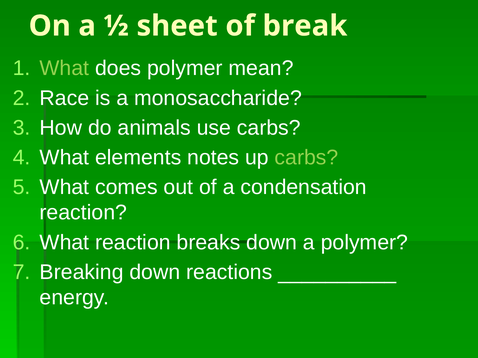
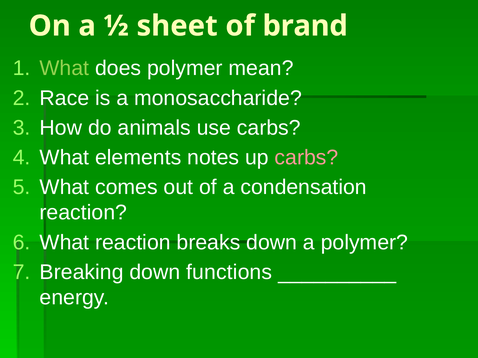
break: break -> brand (305, 26)
carbs colour: light green -> pink (307, 158)
reactions: reactions -> functions (229, 272)
